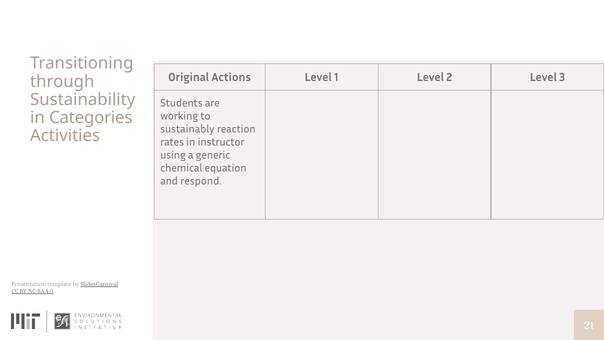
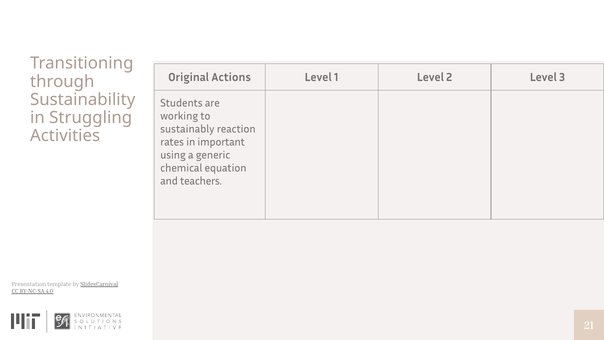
Categories: Categories -> Struggling (91, 118)
instructor: instructor -> important (221, 142)
respond: respond -> teachers (201, 181)
